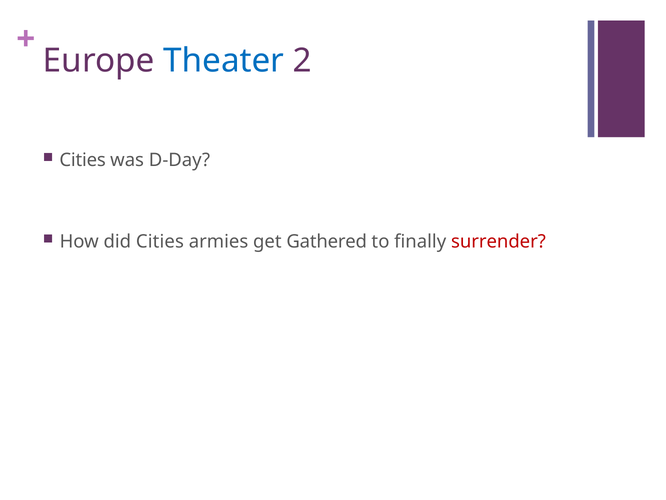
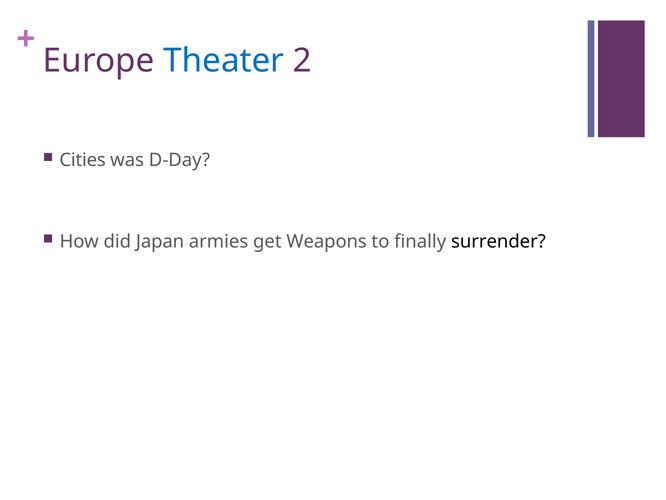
did Cities: Cities -> Japan (160, 241)
Gathered: Gathered -> Weapons (327, 241)
surrender colour: red -> black (498, 241)
